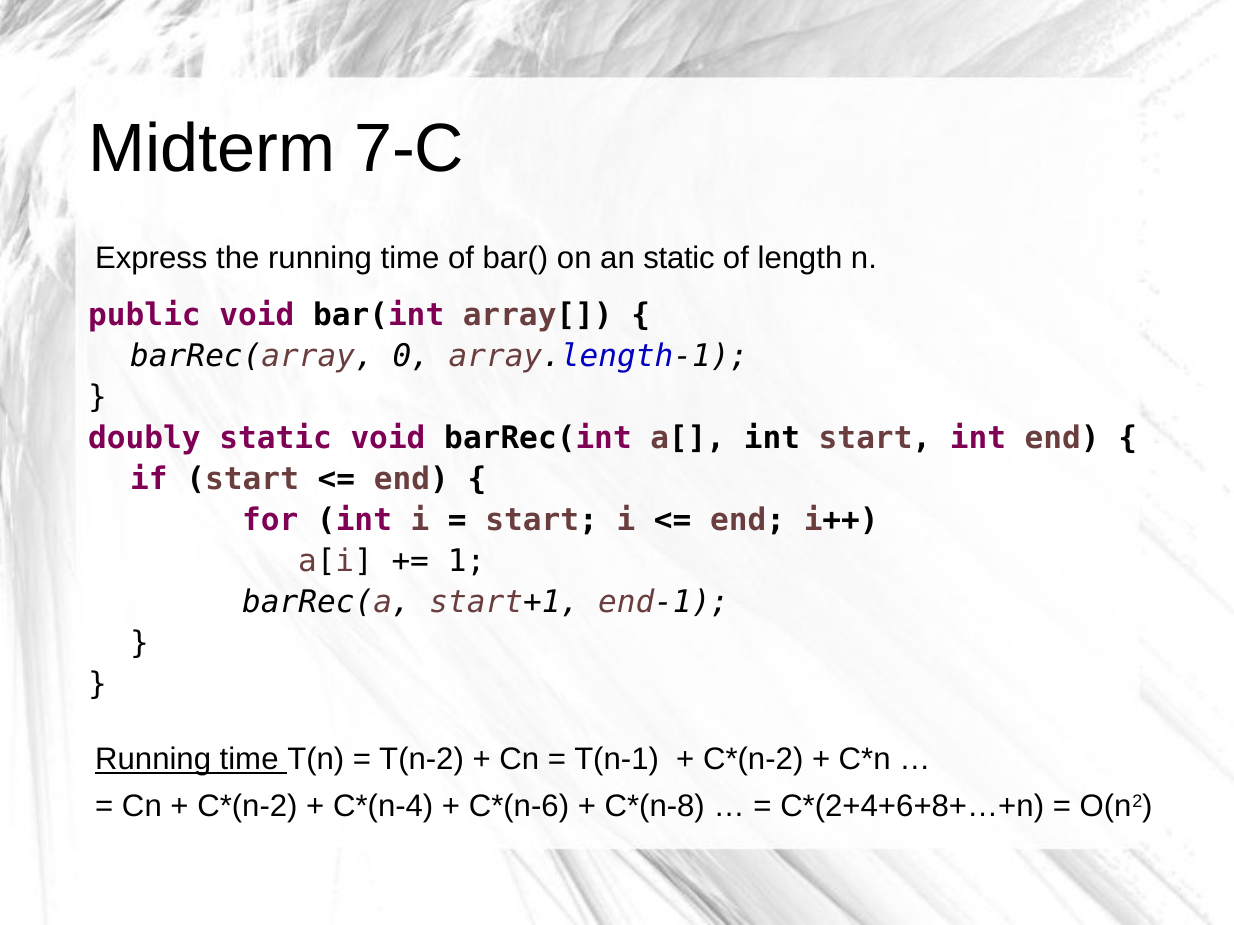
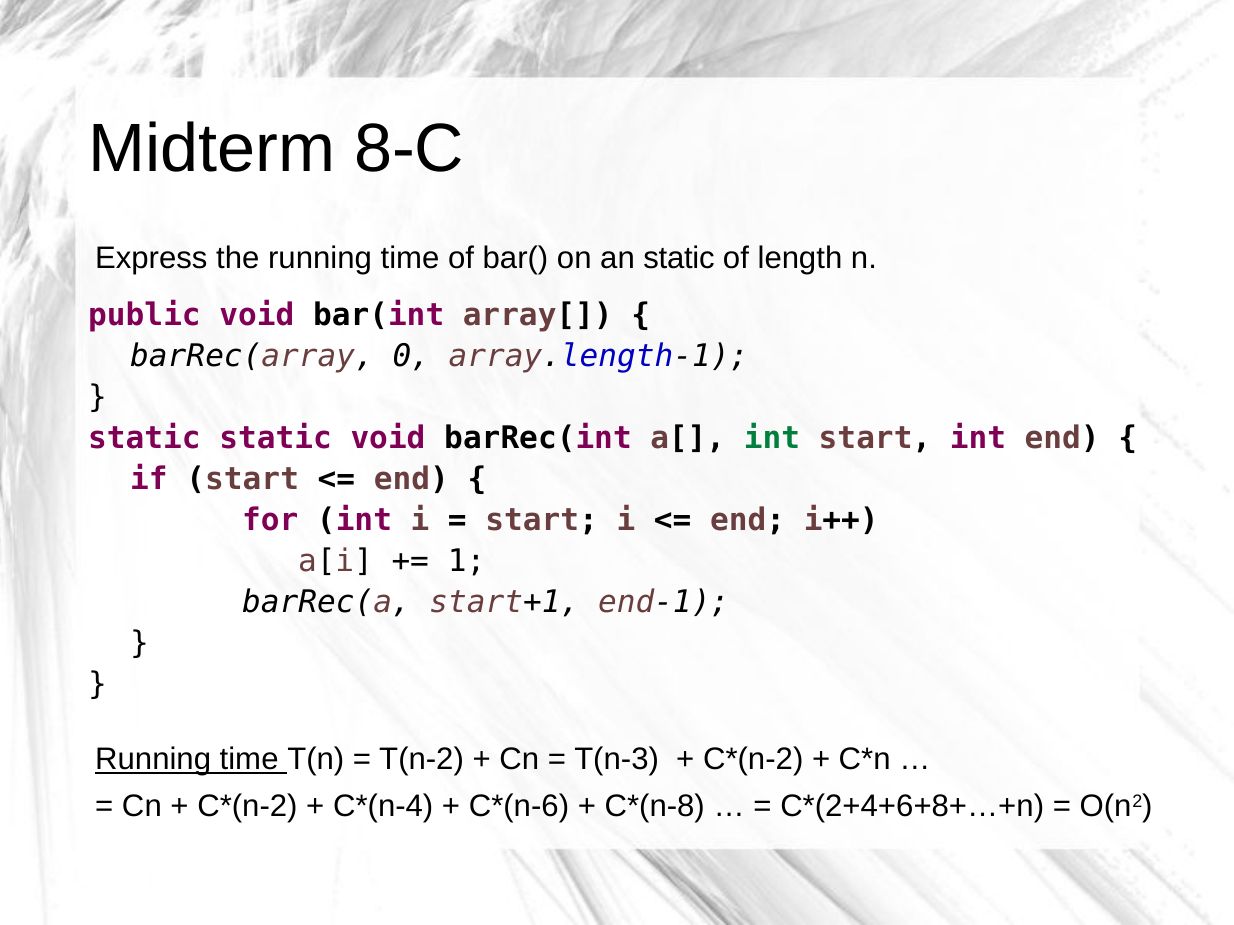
7-C: 7-C -> 8-C (409, 149)
doubly: doubly -> static (144, 438)
int colour: black -> green (772, 438)
T(n-1: T(n-1 -> T(n-3 (617, 760)
